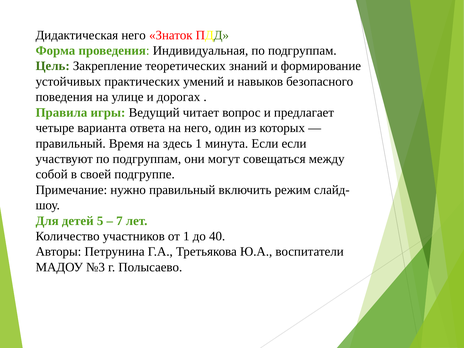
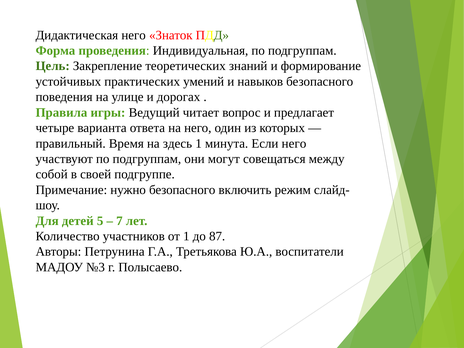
Если если: если -> него (294, 143)
нужно правильный: правильный -> безопасного (182, 190)
40: 40 -> 87 (217, 236)
